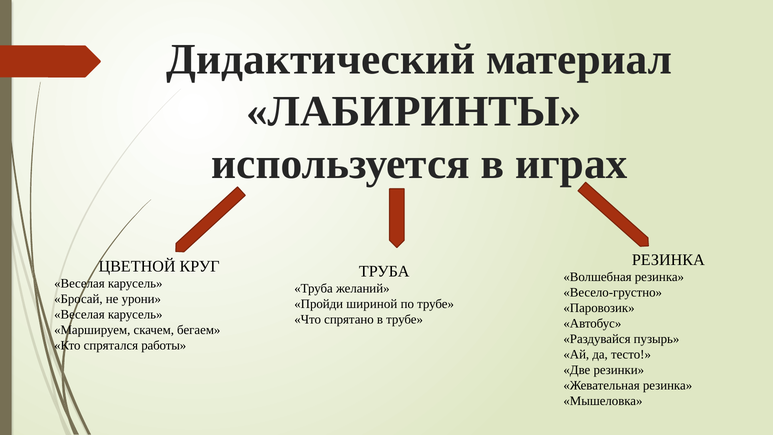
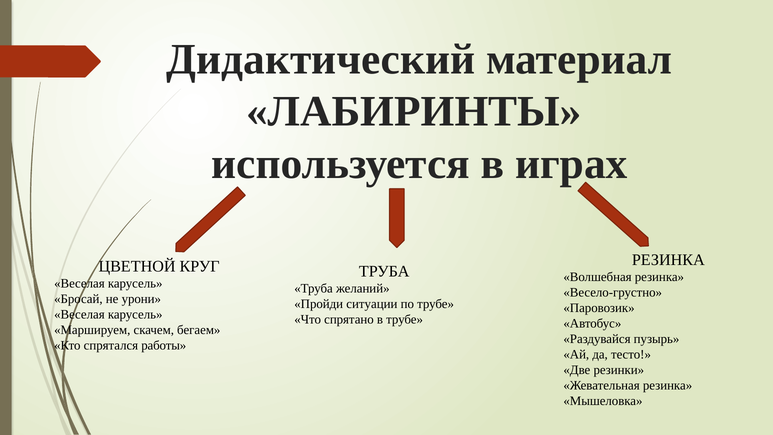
шириной: шириной -> ситуации (372, 304)
